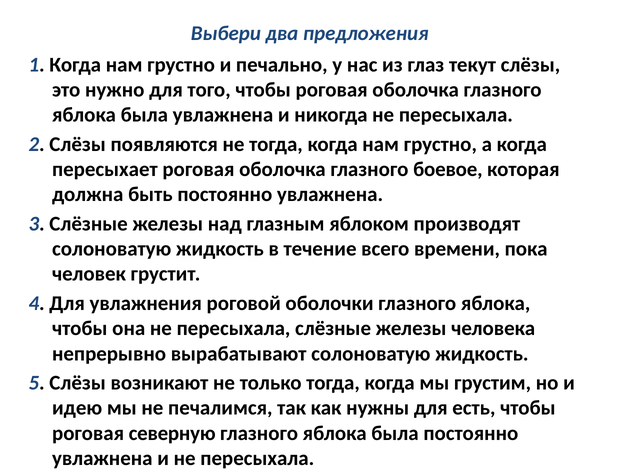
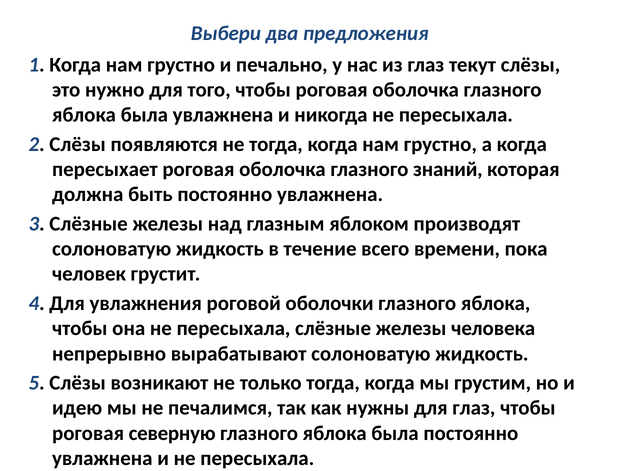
боевое: боевое -> знаний (448, 169)
для есть: есть -> глаз (474, 408)
